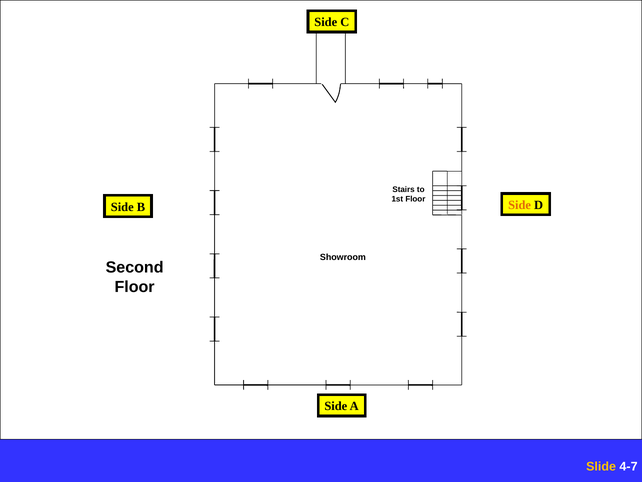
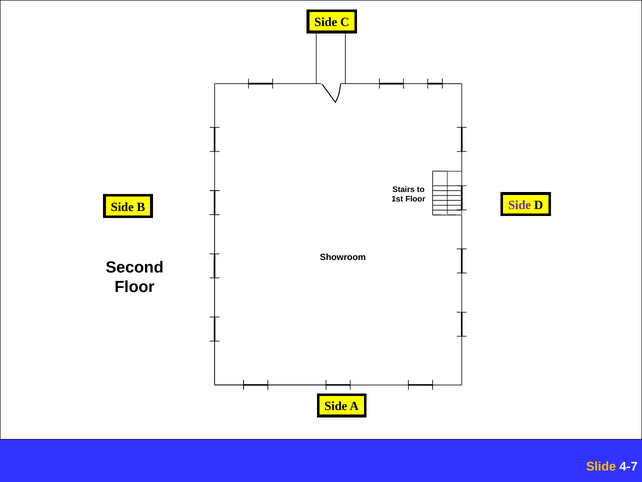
Side colour: orange -> purple (520, 205)
